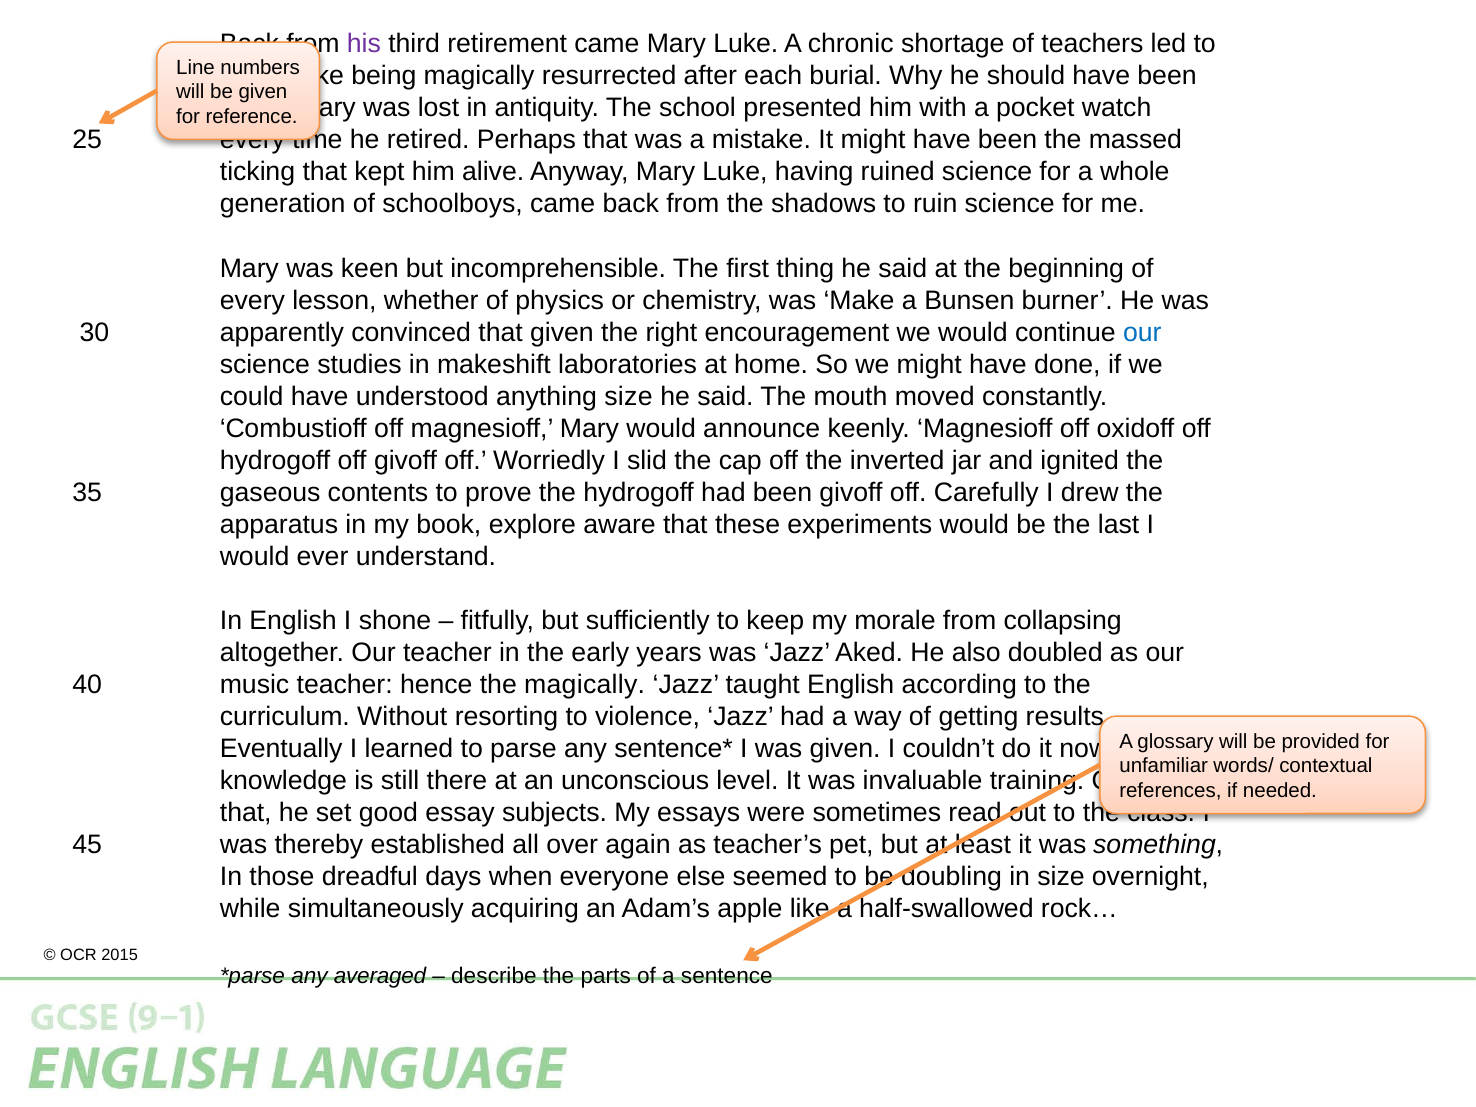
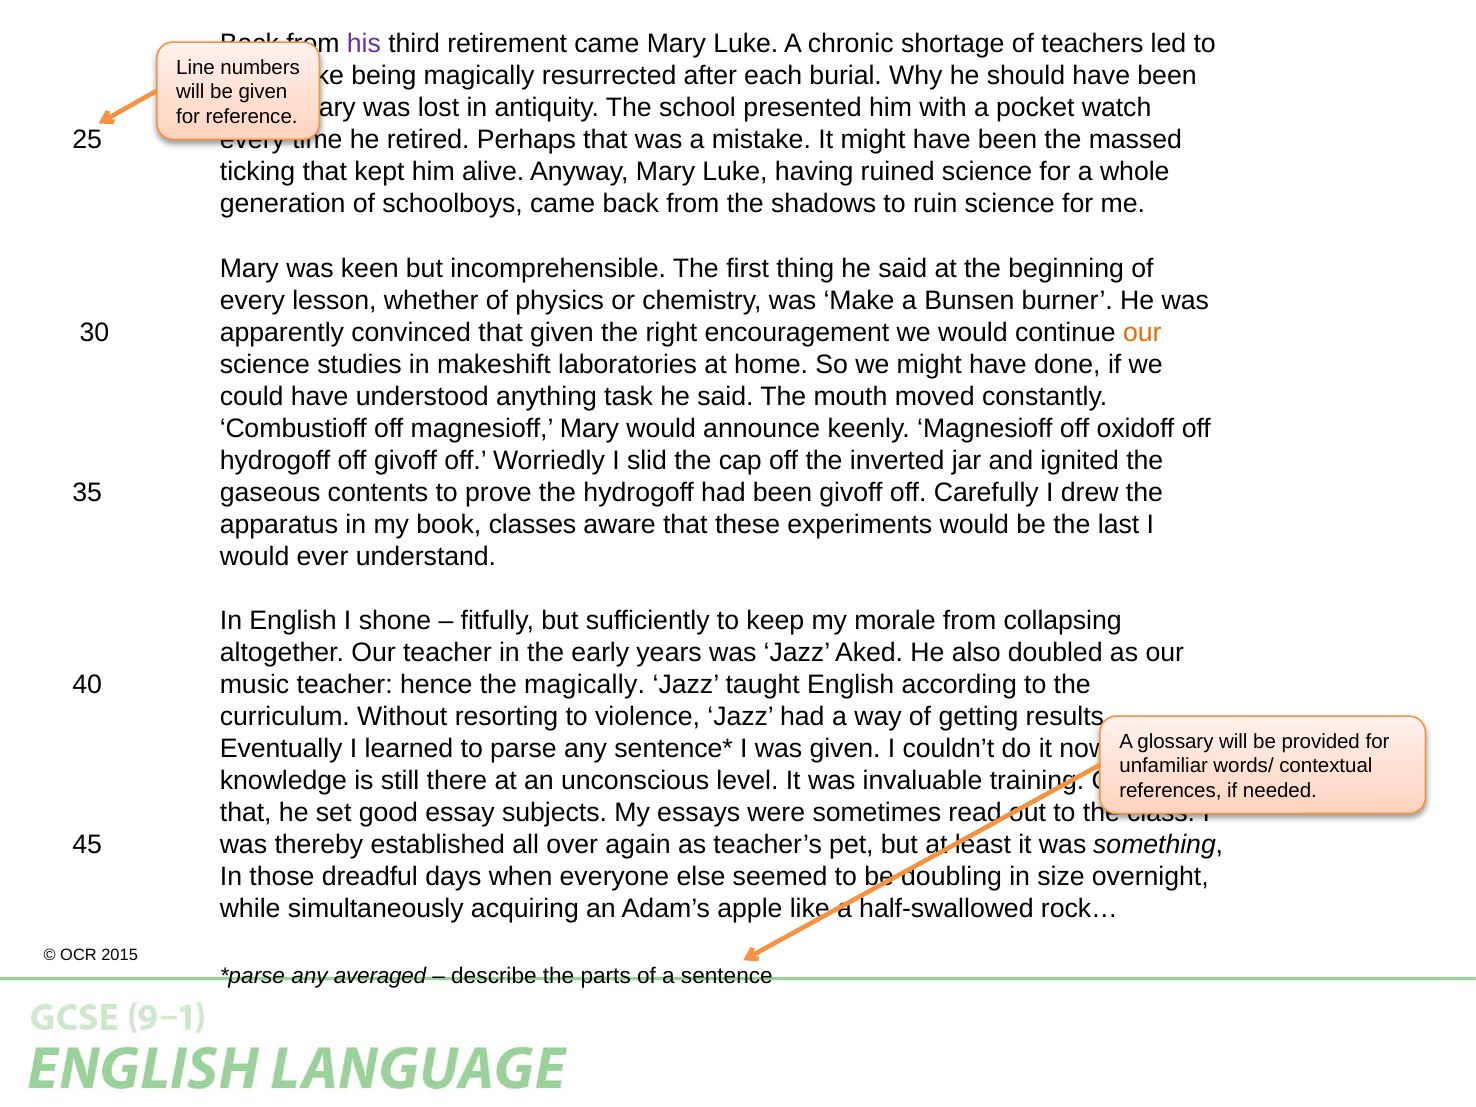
our colour: blue -> orange (1142, 332)
anything size: size -> task (629, 396)
explore: explore -> classes (532, 524)
